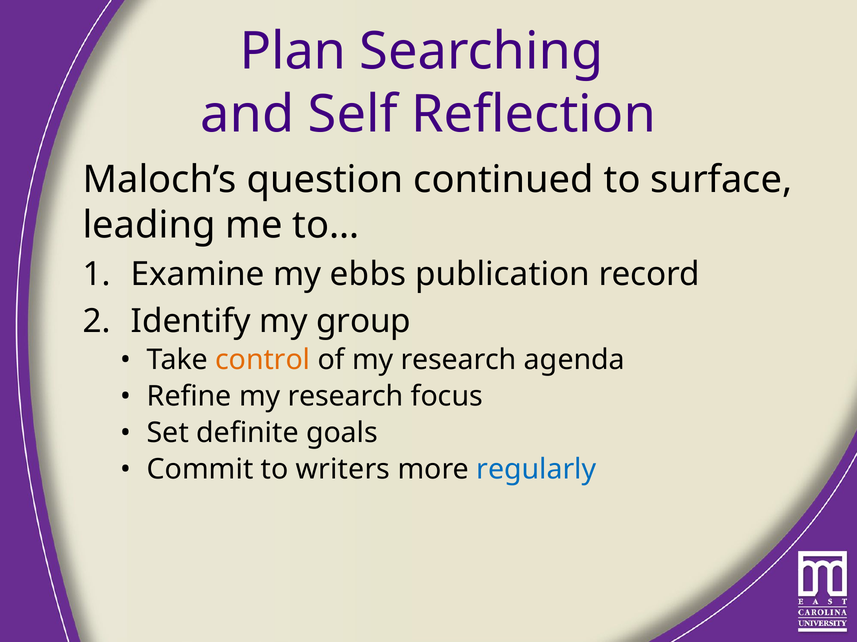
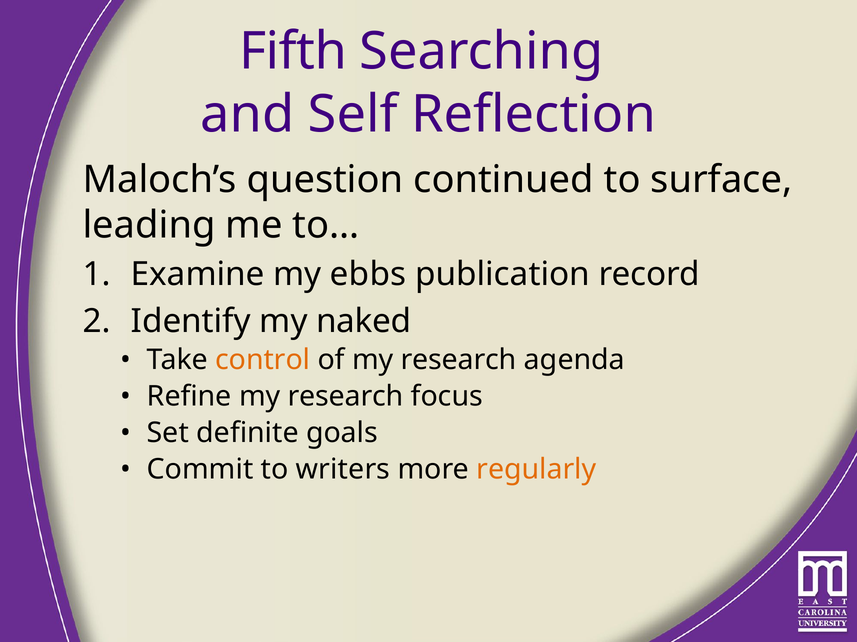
Plan: Plan -> Fifth (293, 52)
group: group -> naked (364, 321)
regularly colour: blue -> orange (536, 470)
